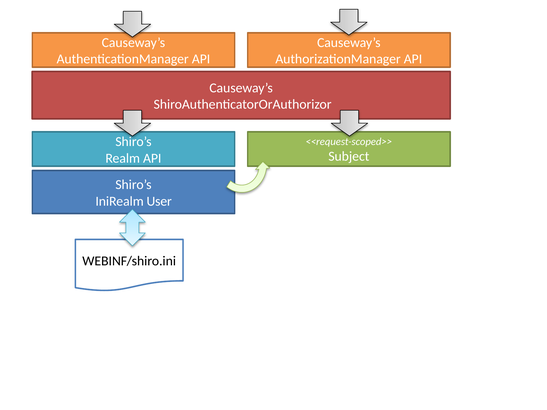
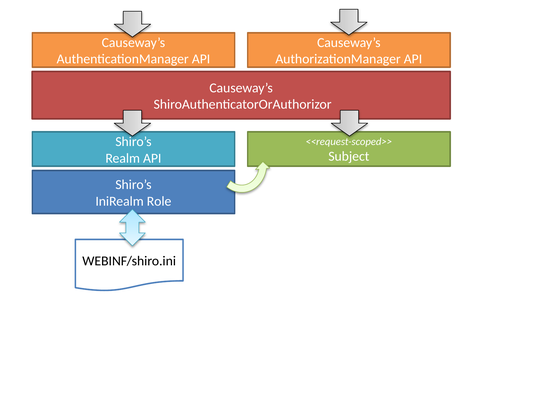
User: User -> Role (159, 201)
